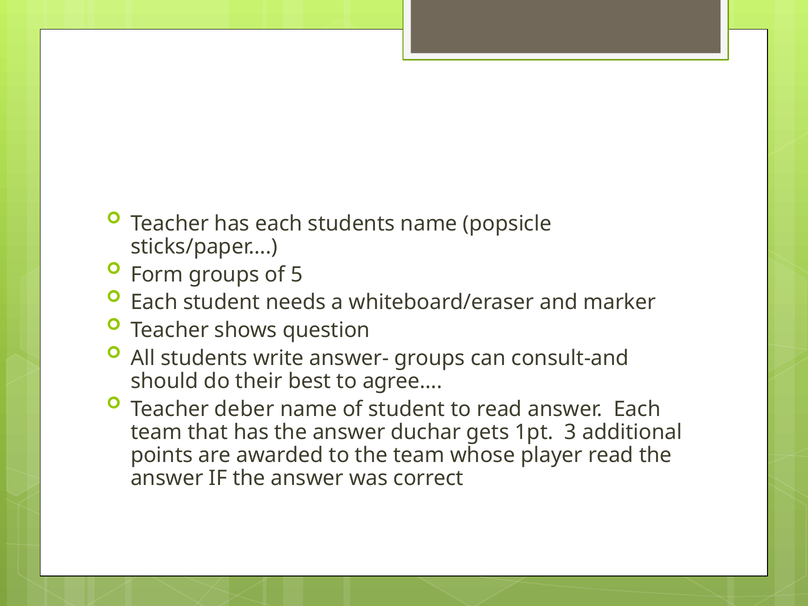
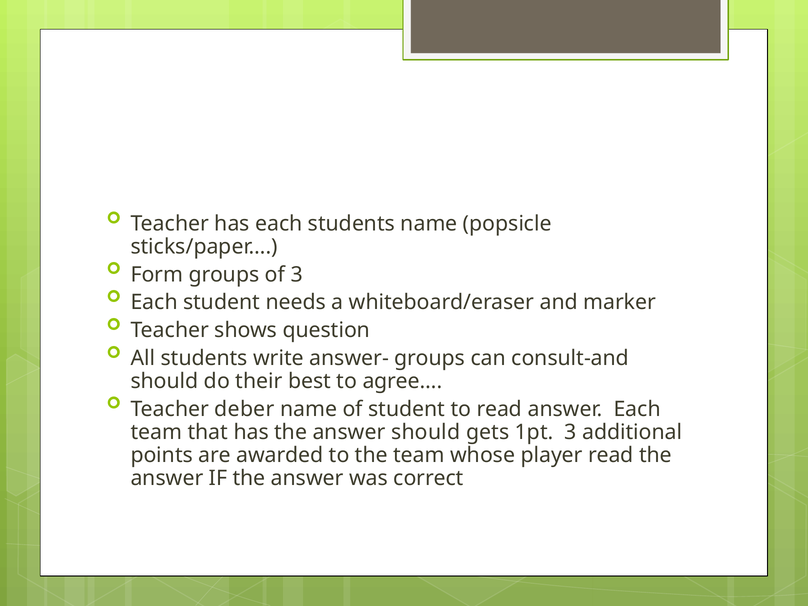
of 5: 5 -> 3 (297, 275)
answer duchar: duchar -> should (426, 432)
